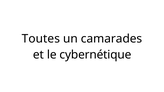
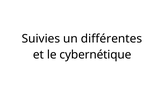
Toutes: Toutes -> Suivies (41, 39)
camarades: camarades -> différentes (111, 39)
